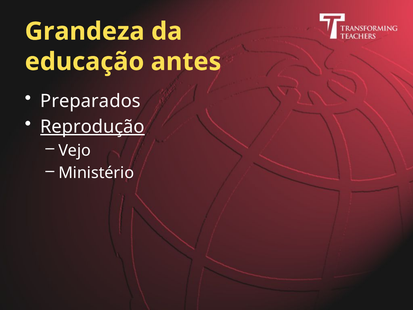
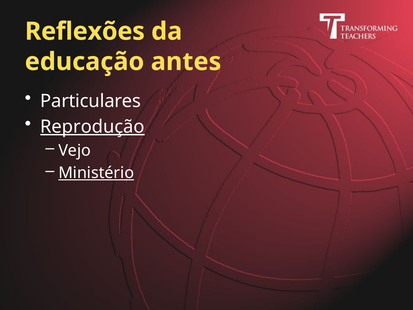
Grandeza: Grandeza -> Reflexões (85, 31)
Preparados: Preparados -> Particulares (91, 101)
Ministério underline: none -> present (96, 173)
